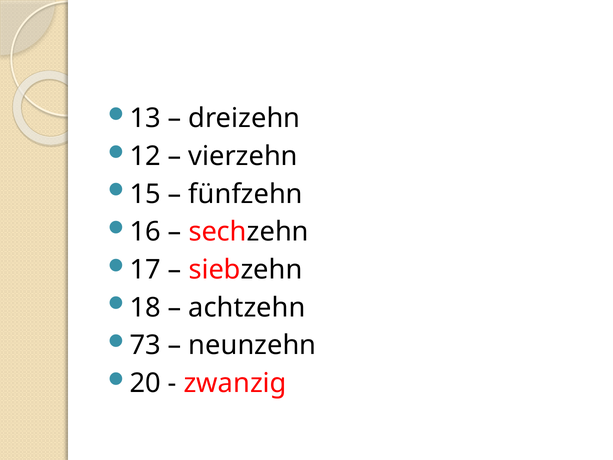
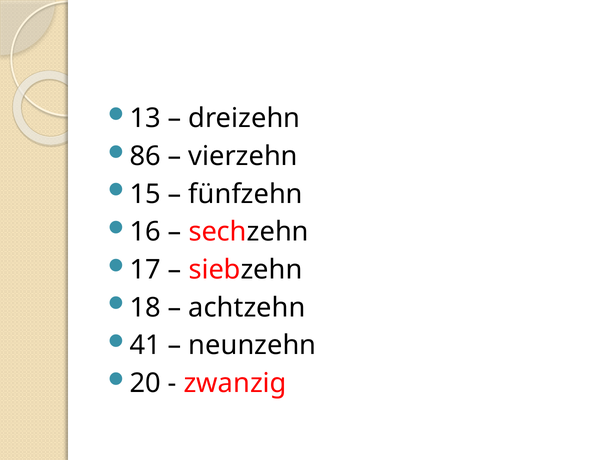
12: 12 -> 86 (145, 156)
73: 73 -> 41 (145, 345)
